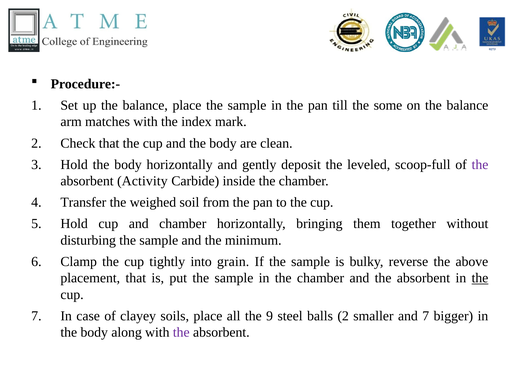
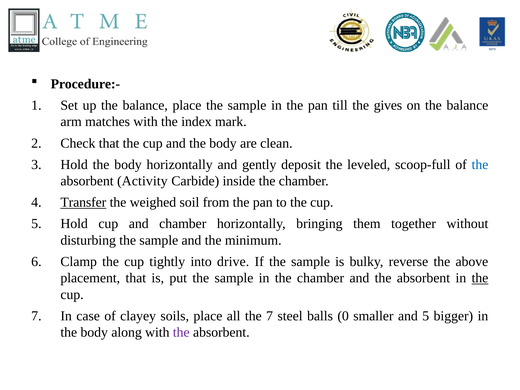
some: some -> gives (388, 105)
the colour: purple -> blue (480, 165)
Transfer underline: none -> present (83, 202)
grain: grain -> drive (233, 262)
the 9: 9 -> 7 (270, 316)
balls 2: 2 -> 0 (343, 316)
and 7: 7 -> 5 (426, 316)
